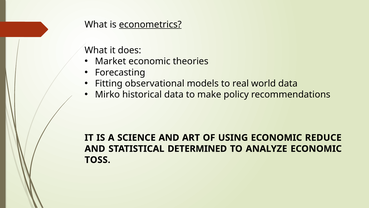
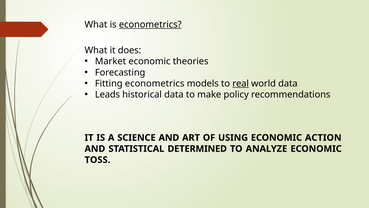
Fitting observational: observational -> econometrics (155, 83)
real underline: none -> present (241, 83)
Mirko: Mirko -> Leads (107, 94)
REDUCE: REDUCE -> ACTION (323, 137)
